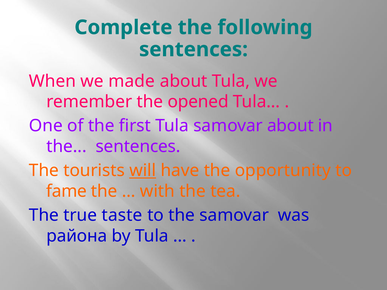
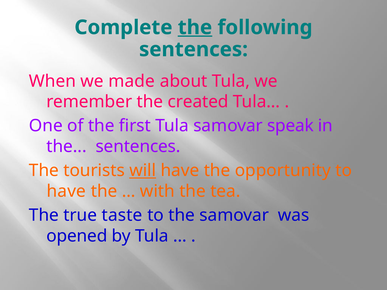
the underline: none -> present (195, 27)
opened: opened -> created (198, 102)
samovar about: about -> speak (290, 126)
fame: fame -> have (66, 191)
района: района -> opened (77, 236)
